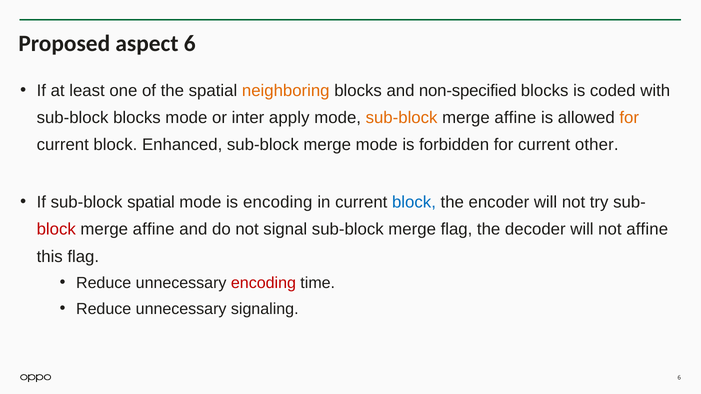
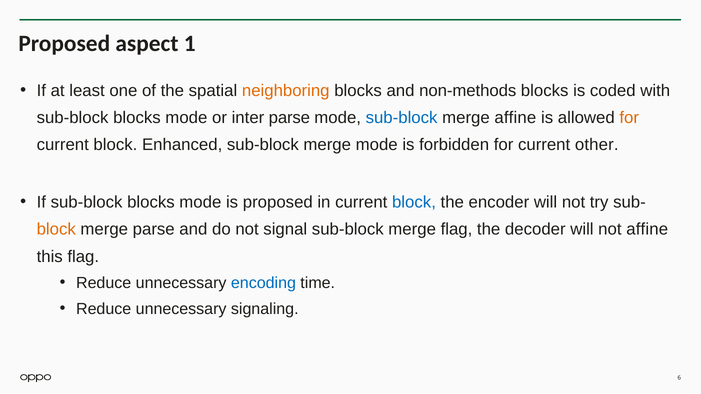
aspect 6: 6 -> 1 (190, 44)
non-specified: non-specified -> non-methods (468, 91)
inter apply: apply -> parse (289, 118)
sub-block colour: orange -> blue (402, 118)
If sub-block spatial: spatial -> blocks (151, 202)
is encoding: encoding -> proposed (278, 202)
block colour: red -> orange (56, 230)
affine: affine -> parse (154, 230)
encoding colour: red -> blue (263, 283)
